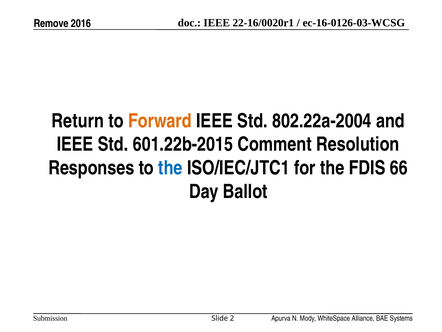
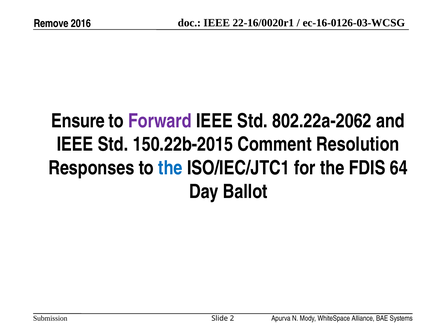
Return: Return -> Ensure (78, 121)
Forward colour: orange -> purple (160, 121)
802.22a-2004: 802.22a-2004 -> 802.22a-2062 (322, 121)
601.22b-2015: 601.22b-2015 -> 150.22b-2015 (183, 144)
66: 66 -> 64 (399, 168)
